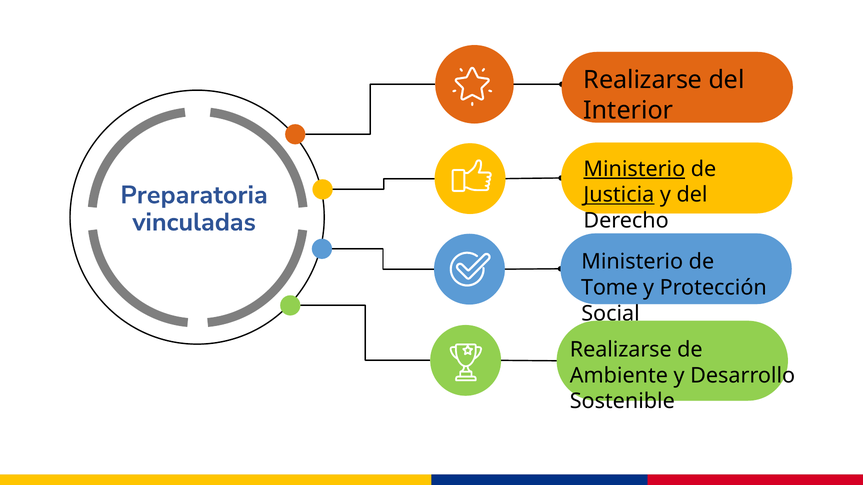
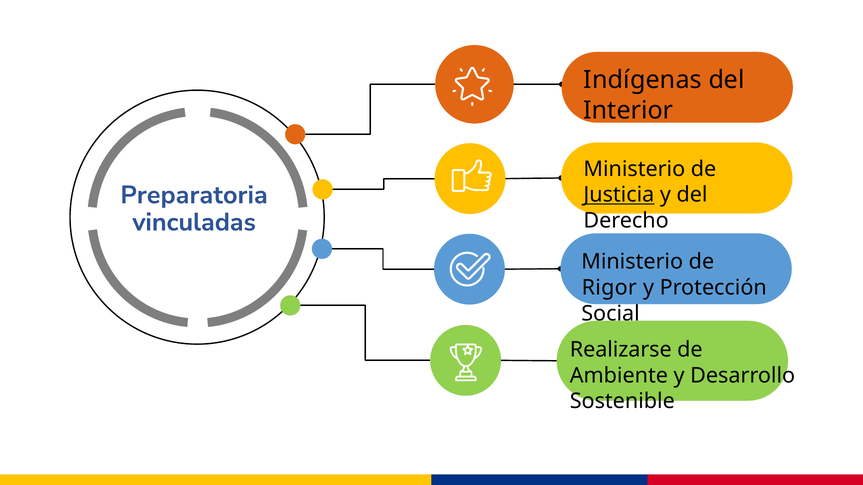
Realizarse: Realizarse -> Indígenas (643, 80)
Ministerio underline: present -> none (634, 169)
Tome: Tome -> Rigor (609, 288)
